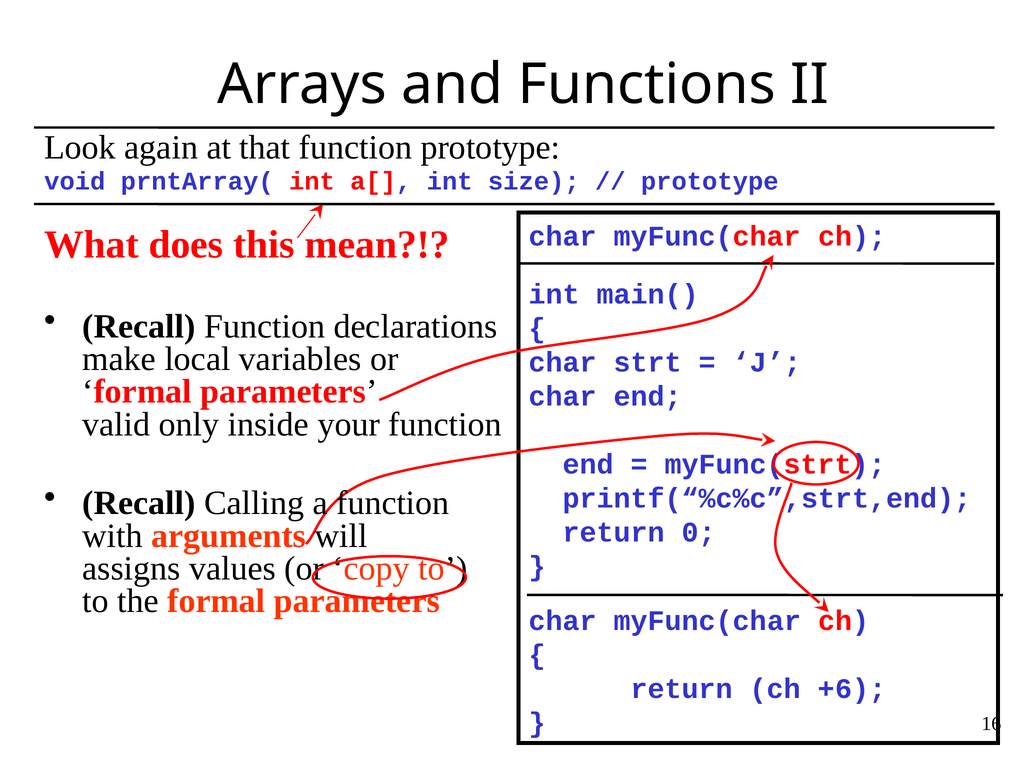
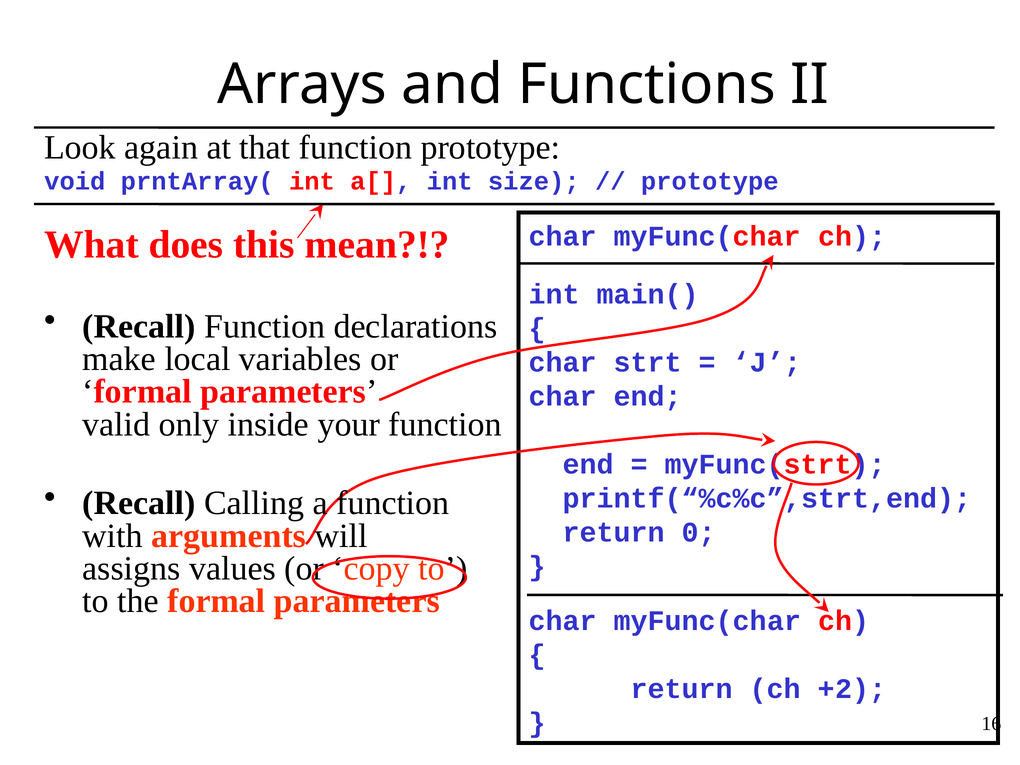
+6: +6 -> +2 (852, 689)
